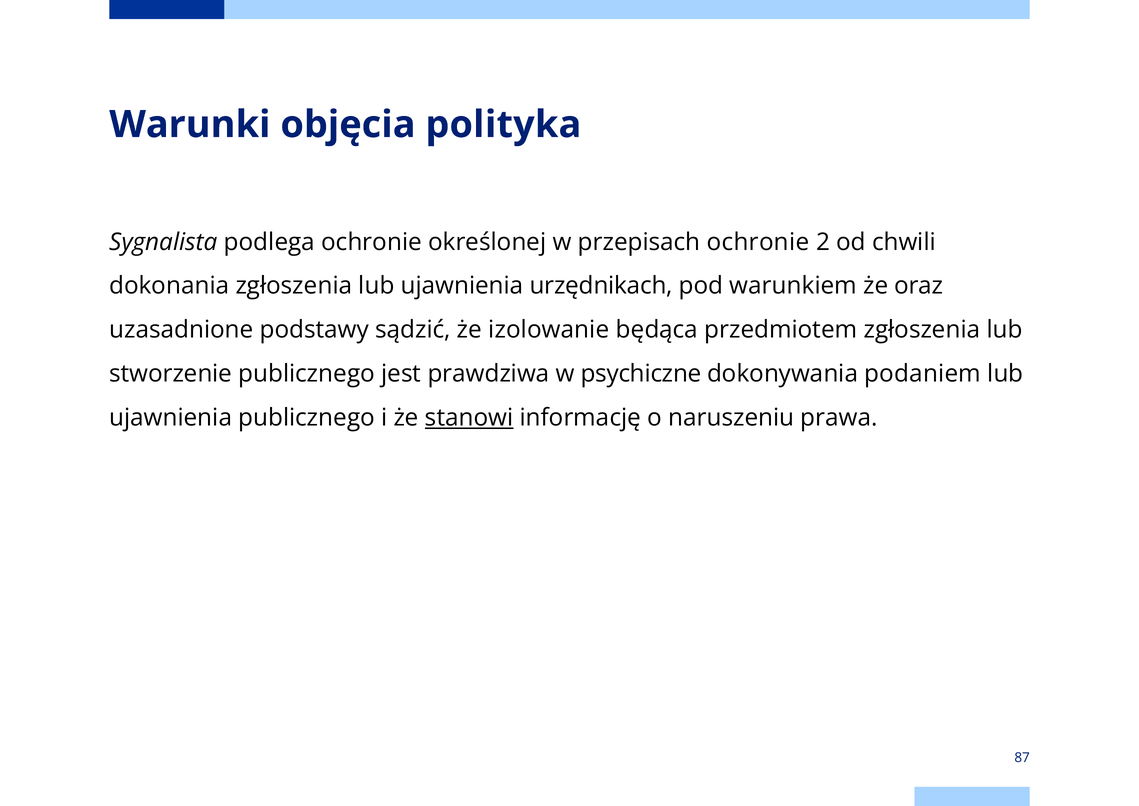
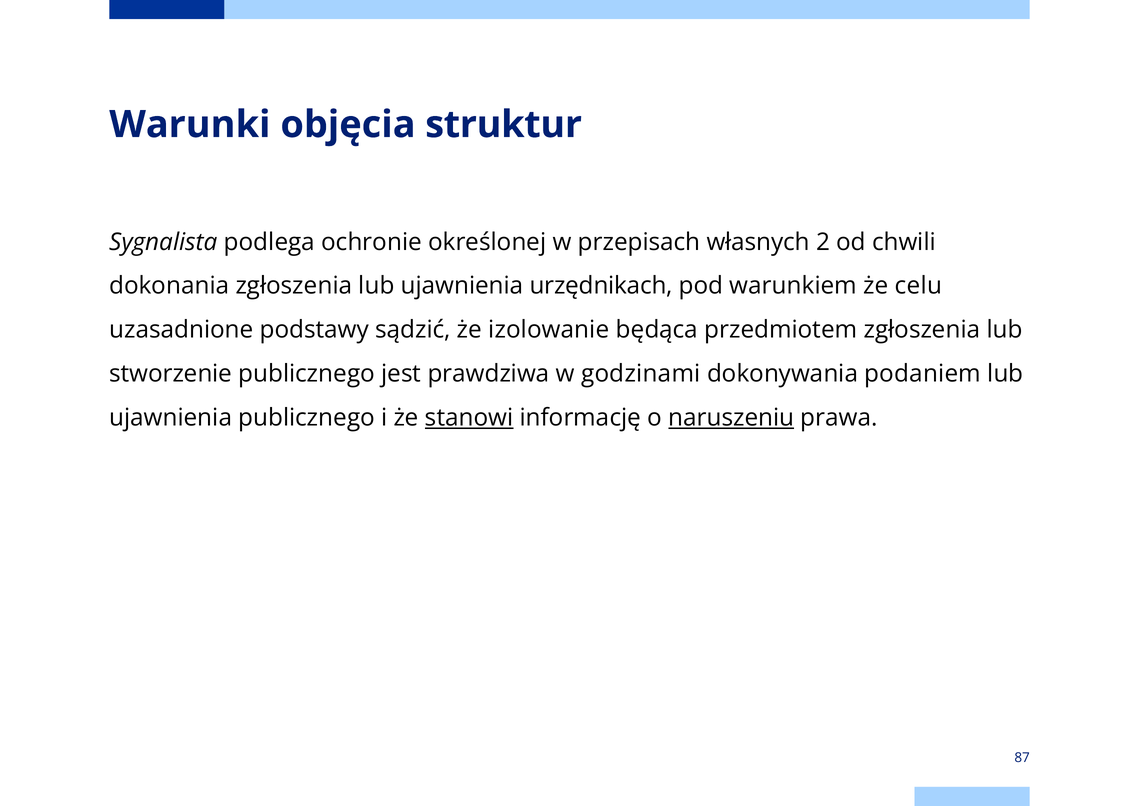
polityka: polityka -> struktur (504, 124)
przepisach ochronie: ochronie -> własnych (758, 242)
oraz: oraz -> celu (918, 286)
psychiczne: psychiczne -> godzinami (641, 373)
naruszeniu underline: none -> present (731, 417)
